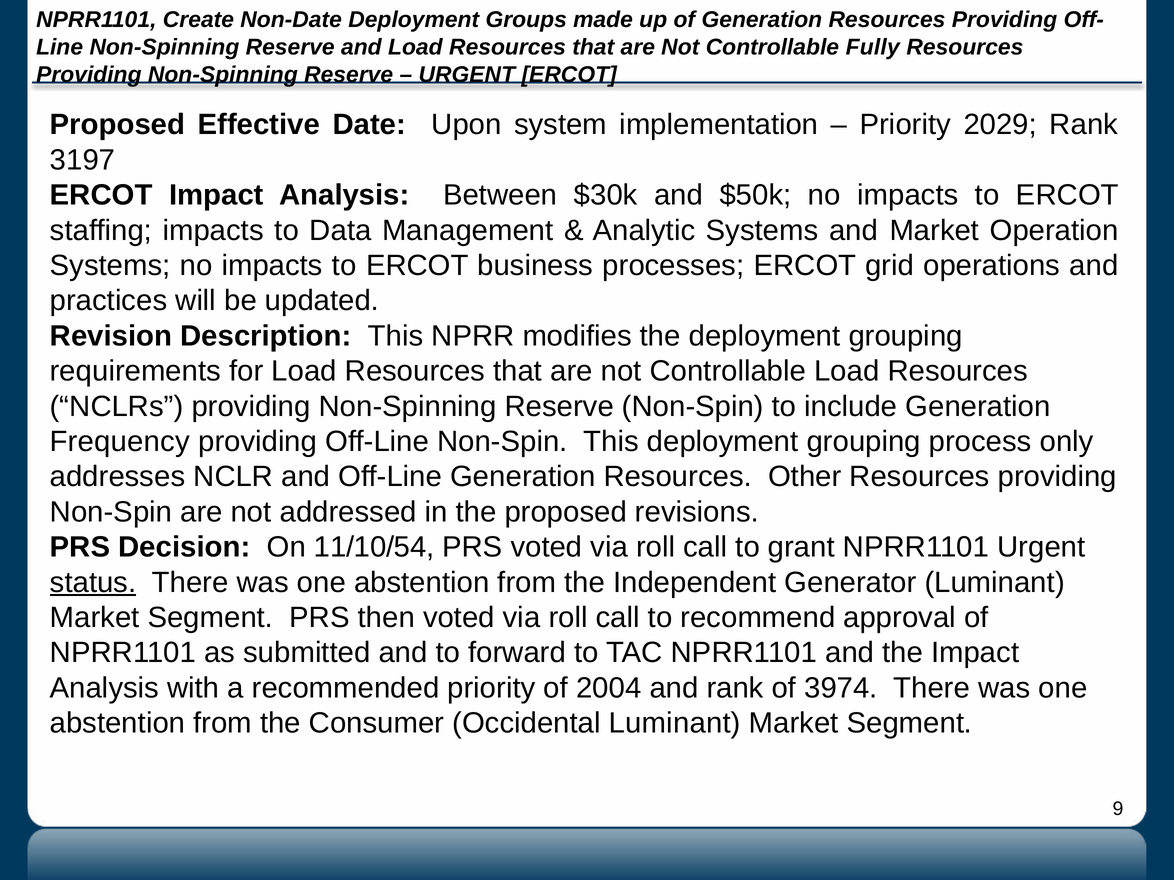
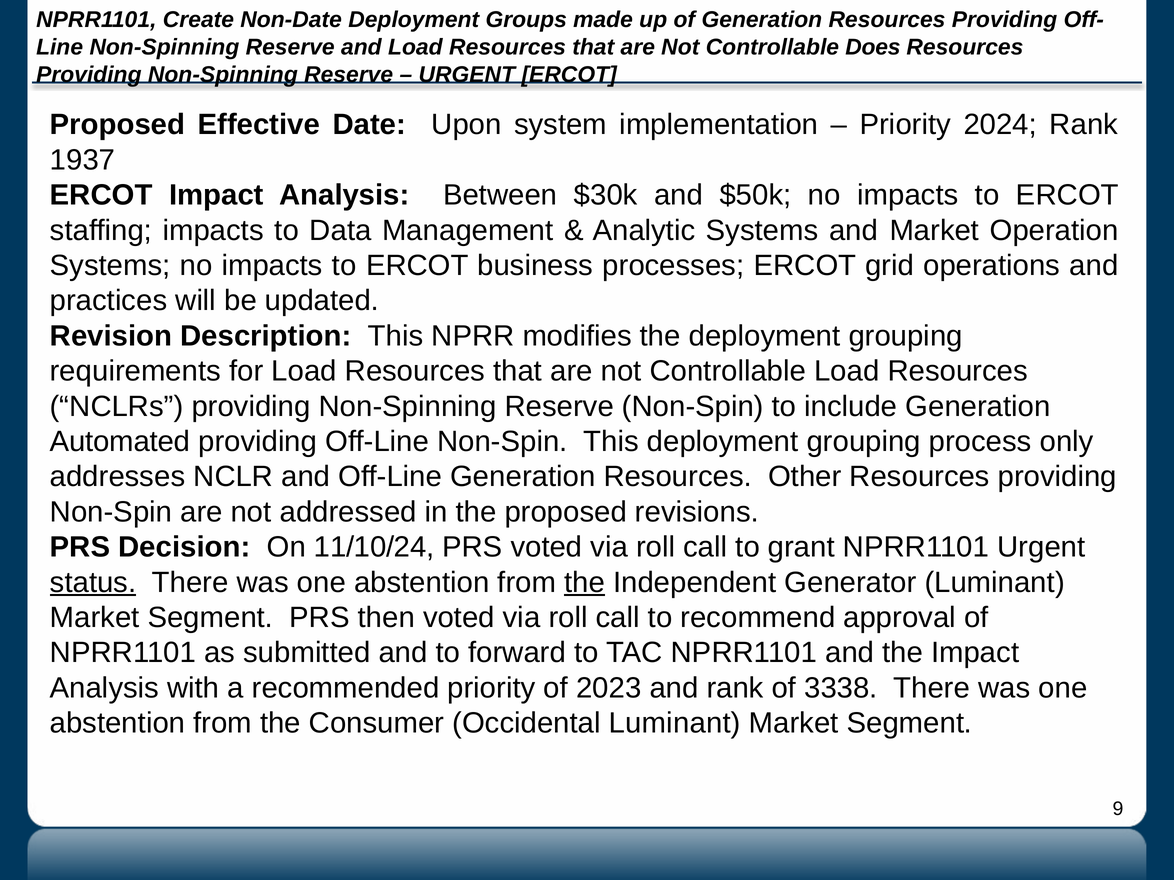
Fully: Fully -> Does (873, 47)
2029: 2029 -> 2024 (1000, 125)
3197: 3197 -> 1937 (83, 160)
Frequency: Frequency -> Automated (120, 442)
11/10/54: 11/10/54 -> 11/10/24 (374, 547)
the underline: none -> present (585, 583)
2004: 2004 -> 2023 (609, 688)
3974: 3974 -> 3338 (841, 688)
